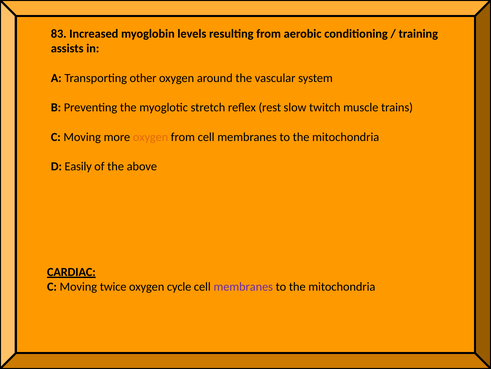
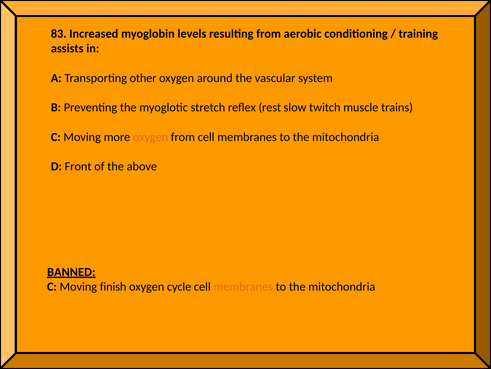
Easily: Easily -> Front (78, 166)
CARDIAC: CARDIAC -> BANNED (71, 271)
twice: twice -> finish (113, 286)
membranes colour: purple -> orange (243, 286)
